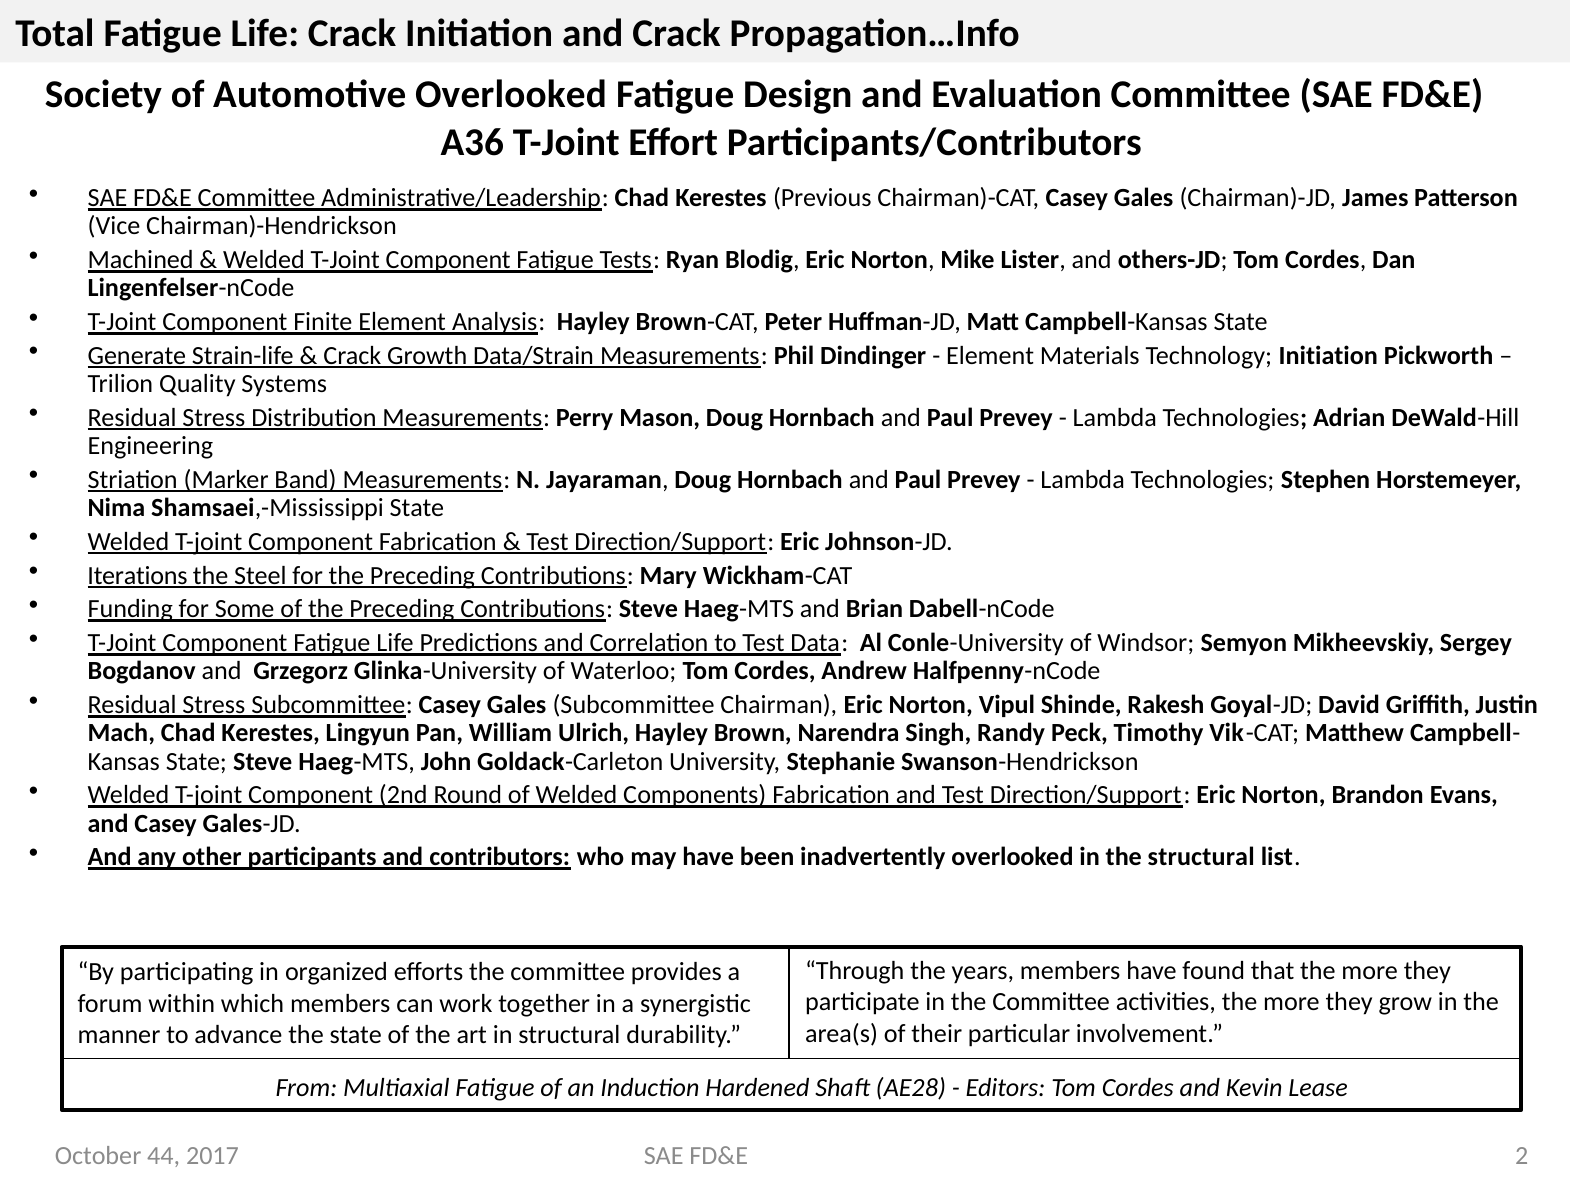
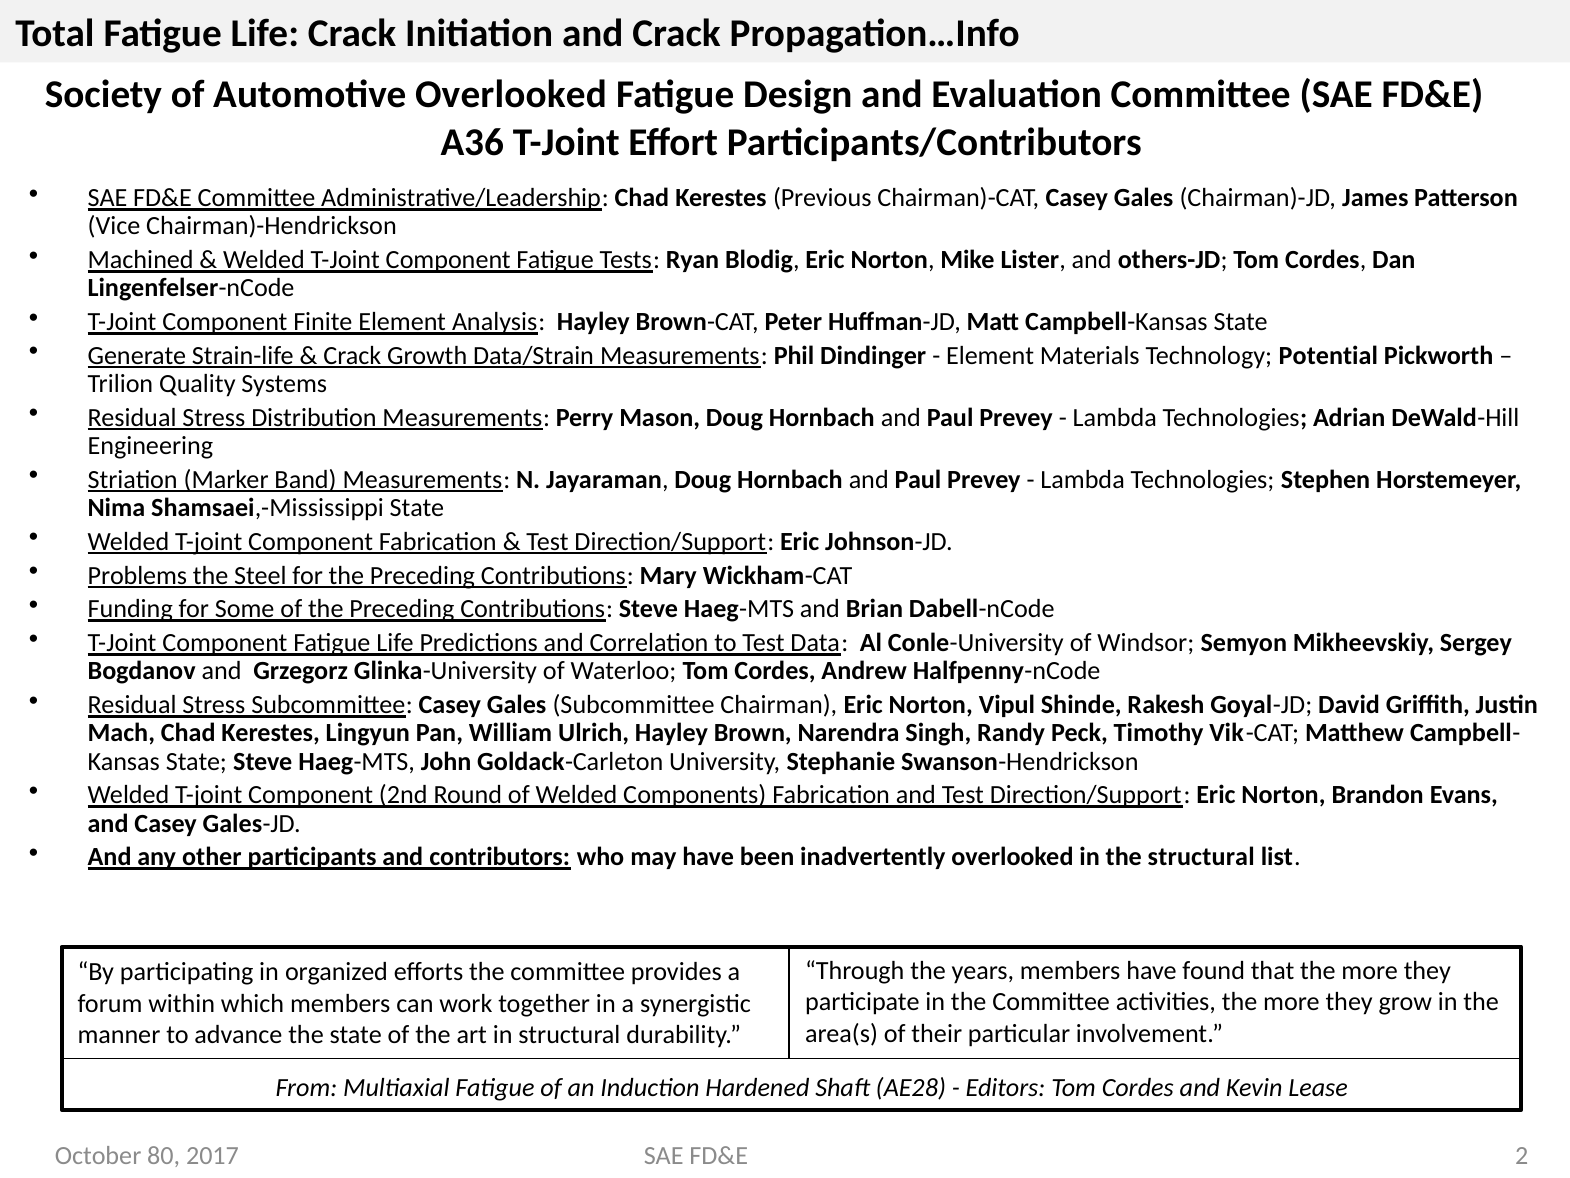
Technology Initiation: Initiation -> Potential (1328, 355)
Iterations: Iterations -> Problems (137, 575)
44: 44 -> 80 (164, 1156)
